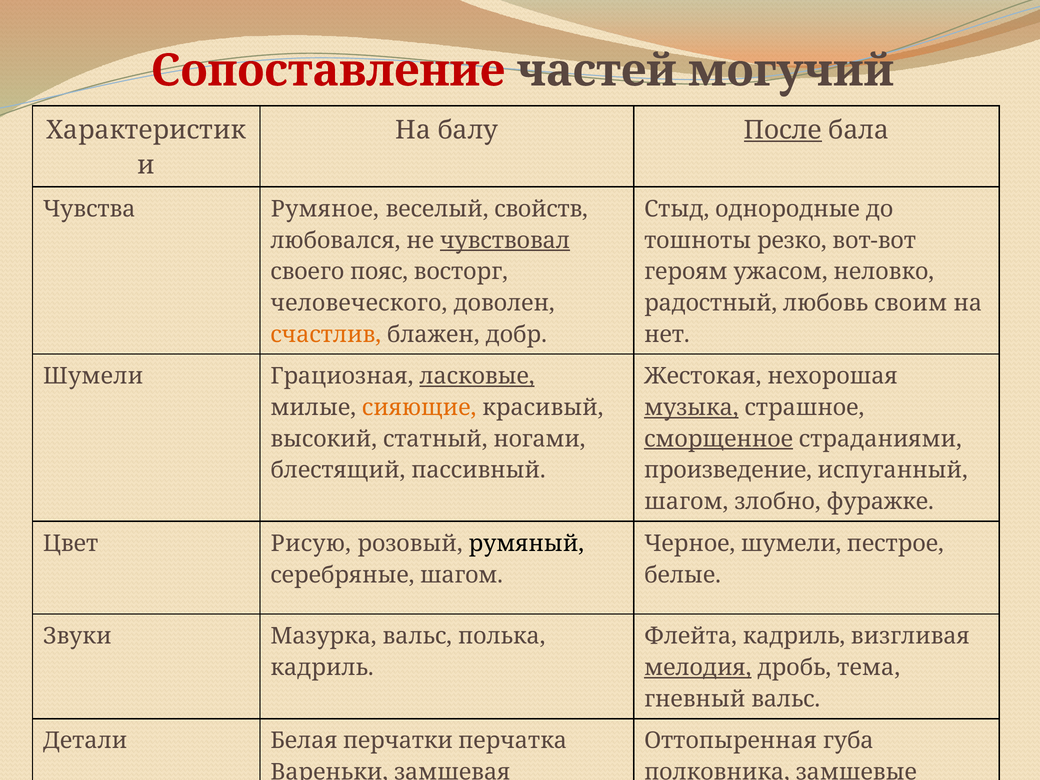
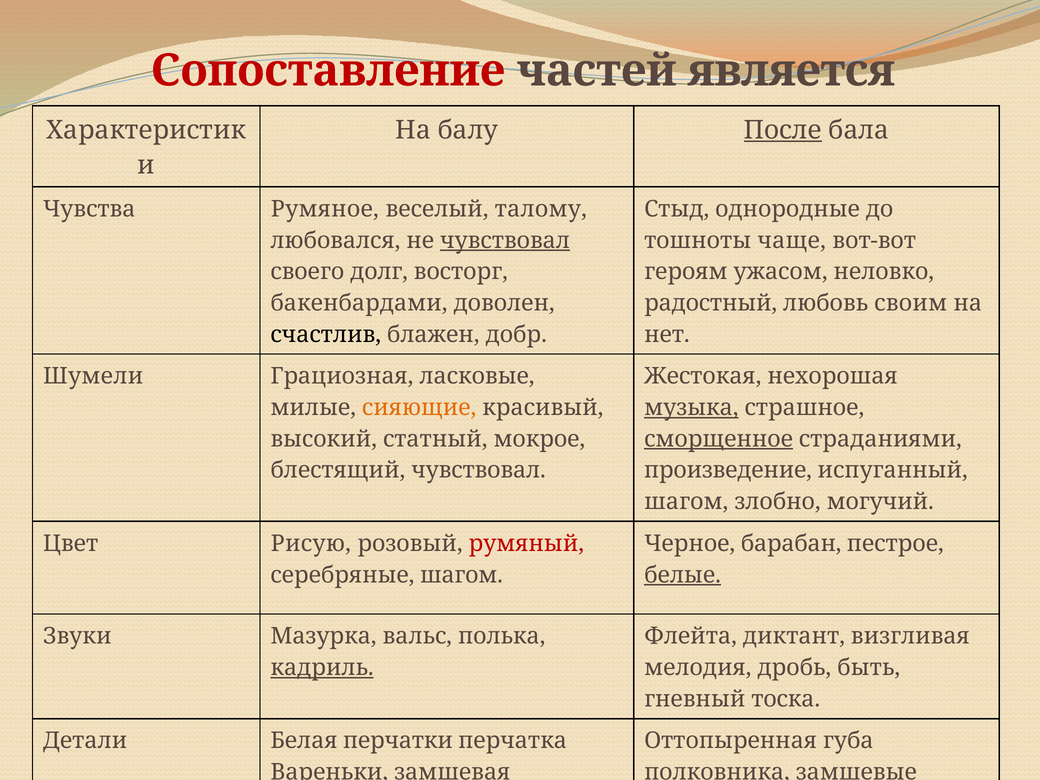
могучий: могучий -> является (791, 71)
свойств: свойств -> талому (541, 209)
резко: резко -> чаще (792, 240)
пояс: пояс -> долг (379, 272)
человеческого: человеческого -> бакенбардами (359, 303)
счастлив colour: orange -> black (326, 334)
ласковые underline: present -> none (477, 376)
ногами: ногами -> мокрое (539, 439)
блестящий пассивный: пассивный -> чувствовал (479, 470)
фуражке: фуражке -> могучий (880, 502)
румяный colour: black -> red (526, 544)
Черное шумели: шумели -> барабан (791, 544)
белые underline: none -> present (683, 575)
Флейта кадриль: кадриль -> диктант (794, 636)
кадриль underline: none -> present (322, 668)
мелодия underline: present -> none (698, 668)
тема: тема -> быть (869, 668)
гневный вальс: вальс -> тоска (786, 699)
